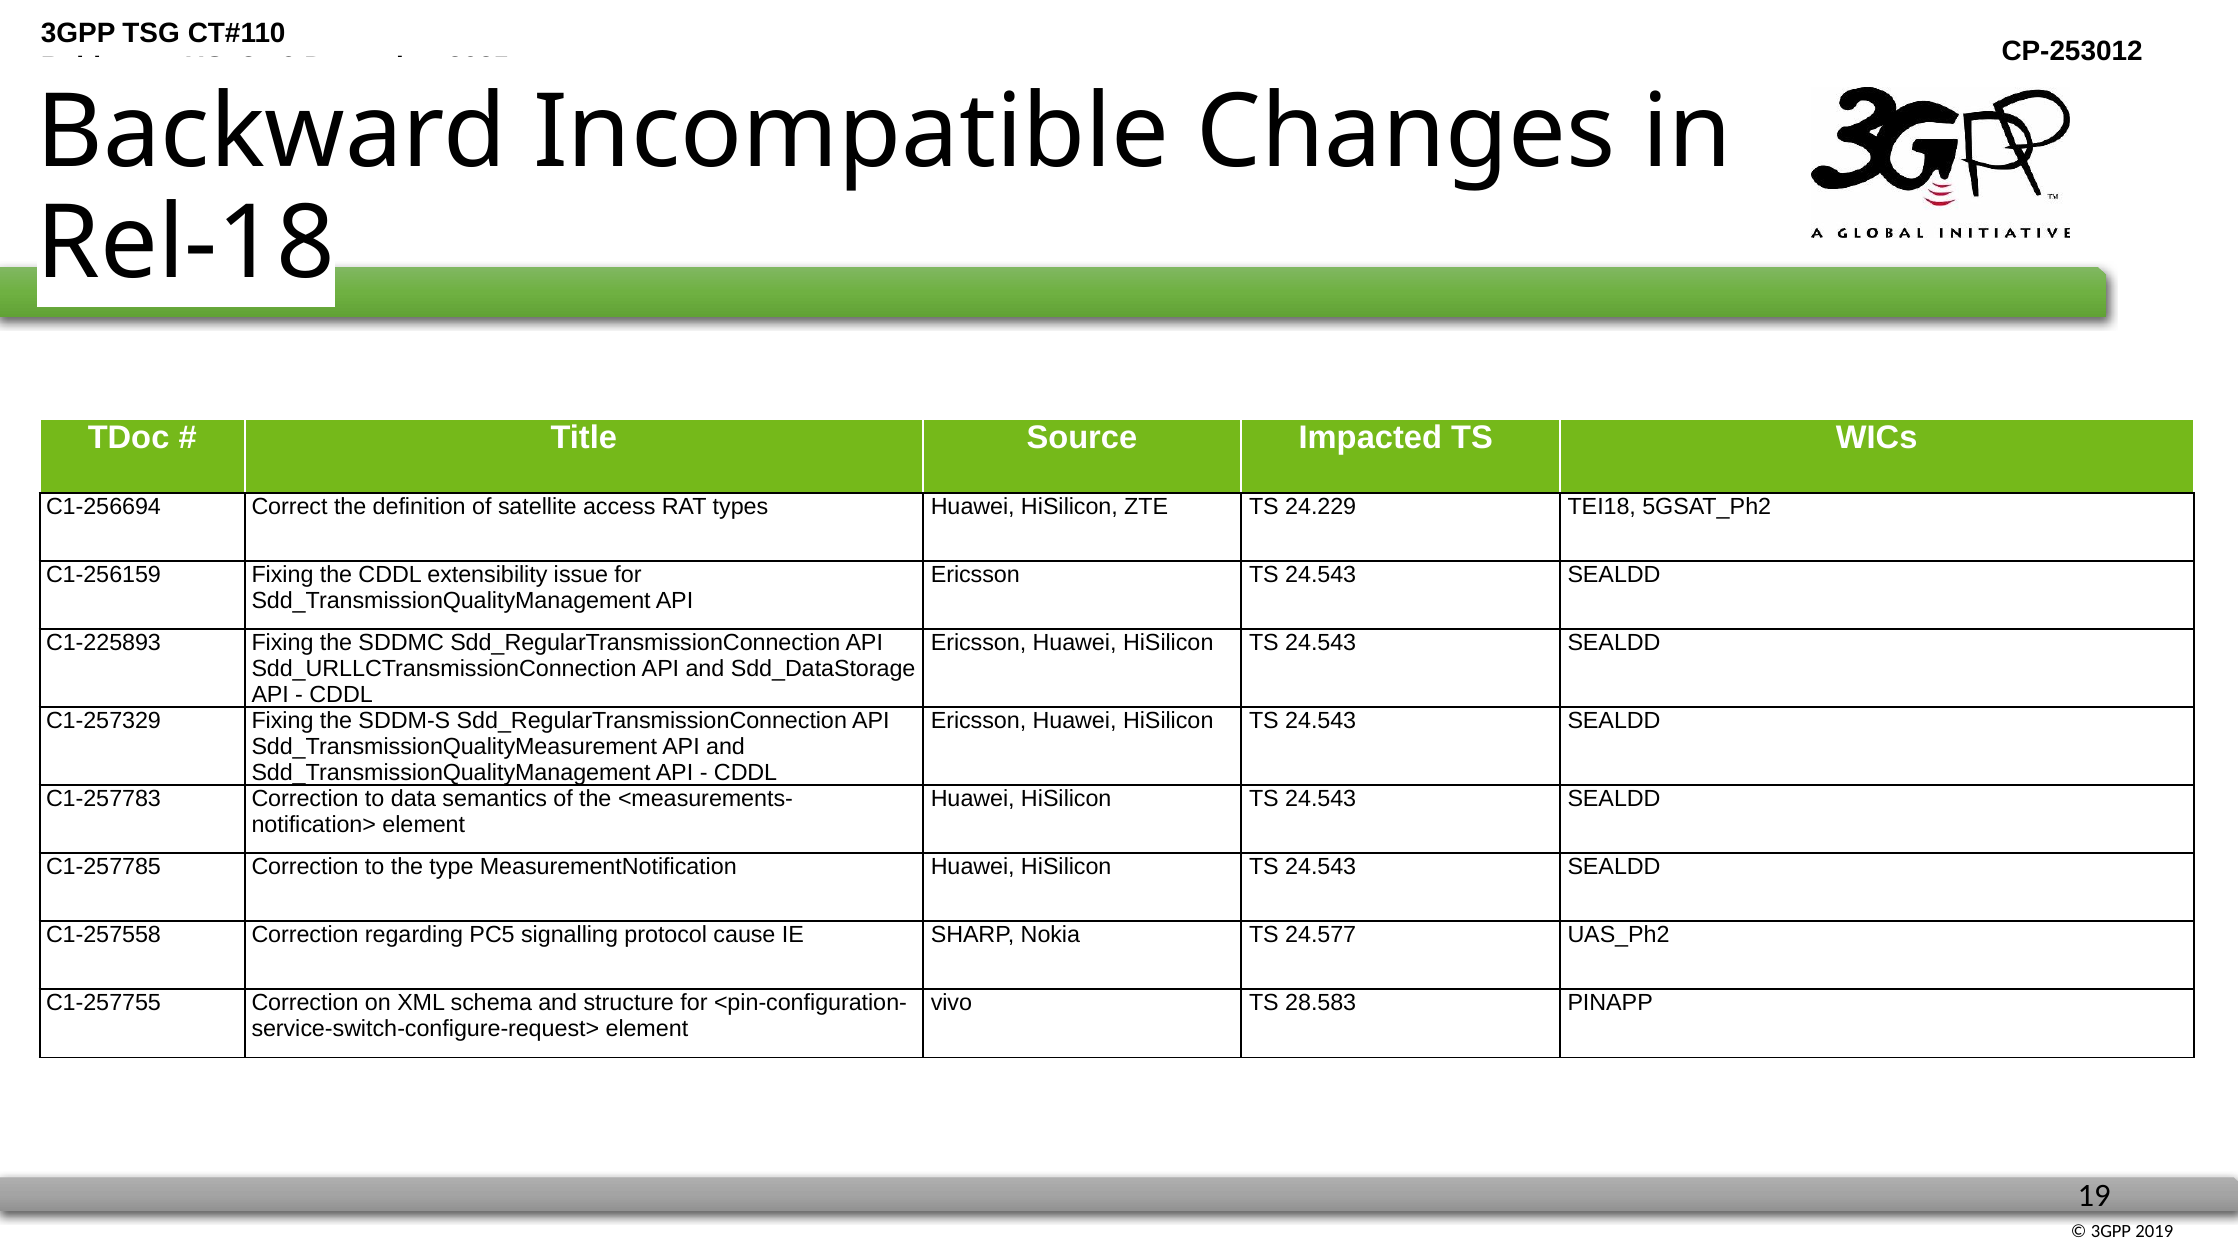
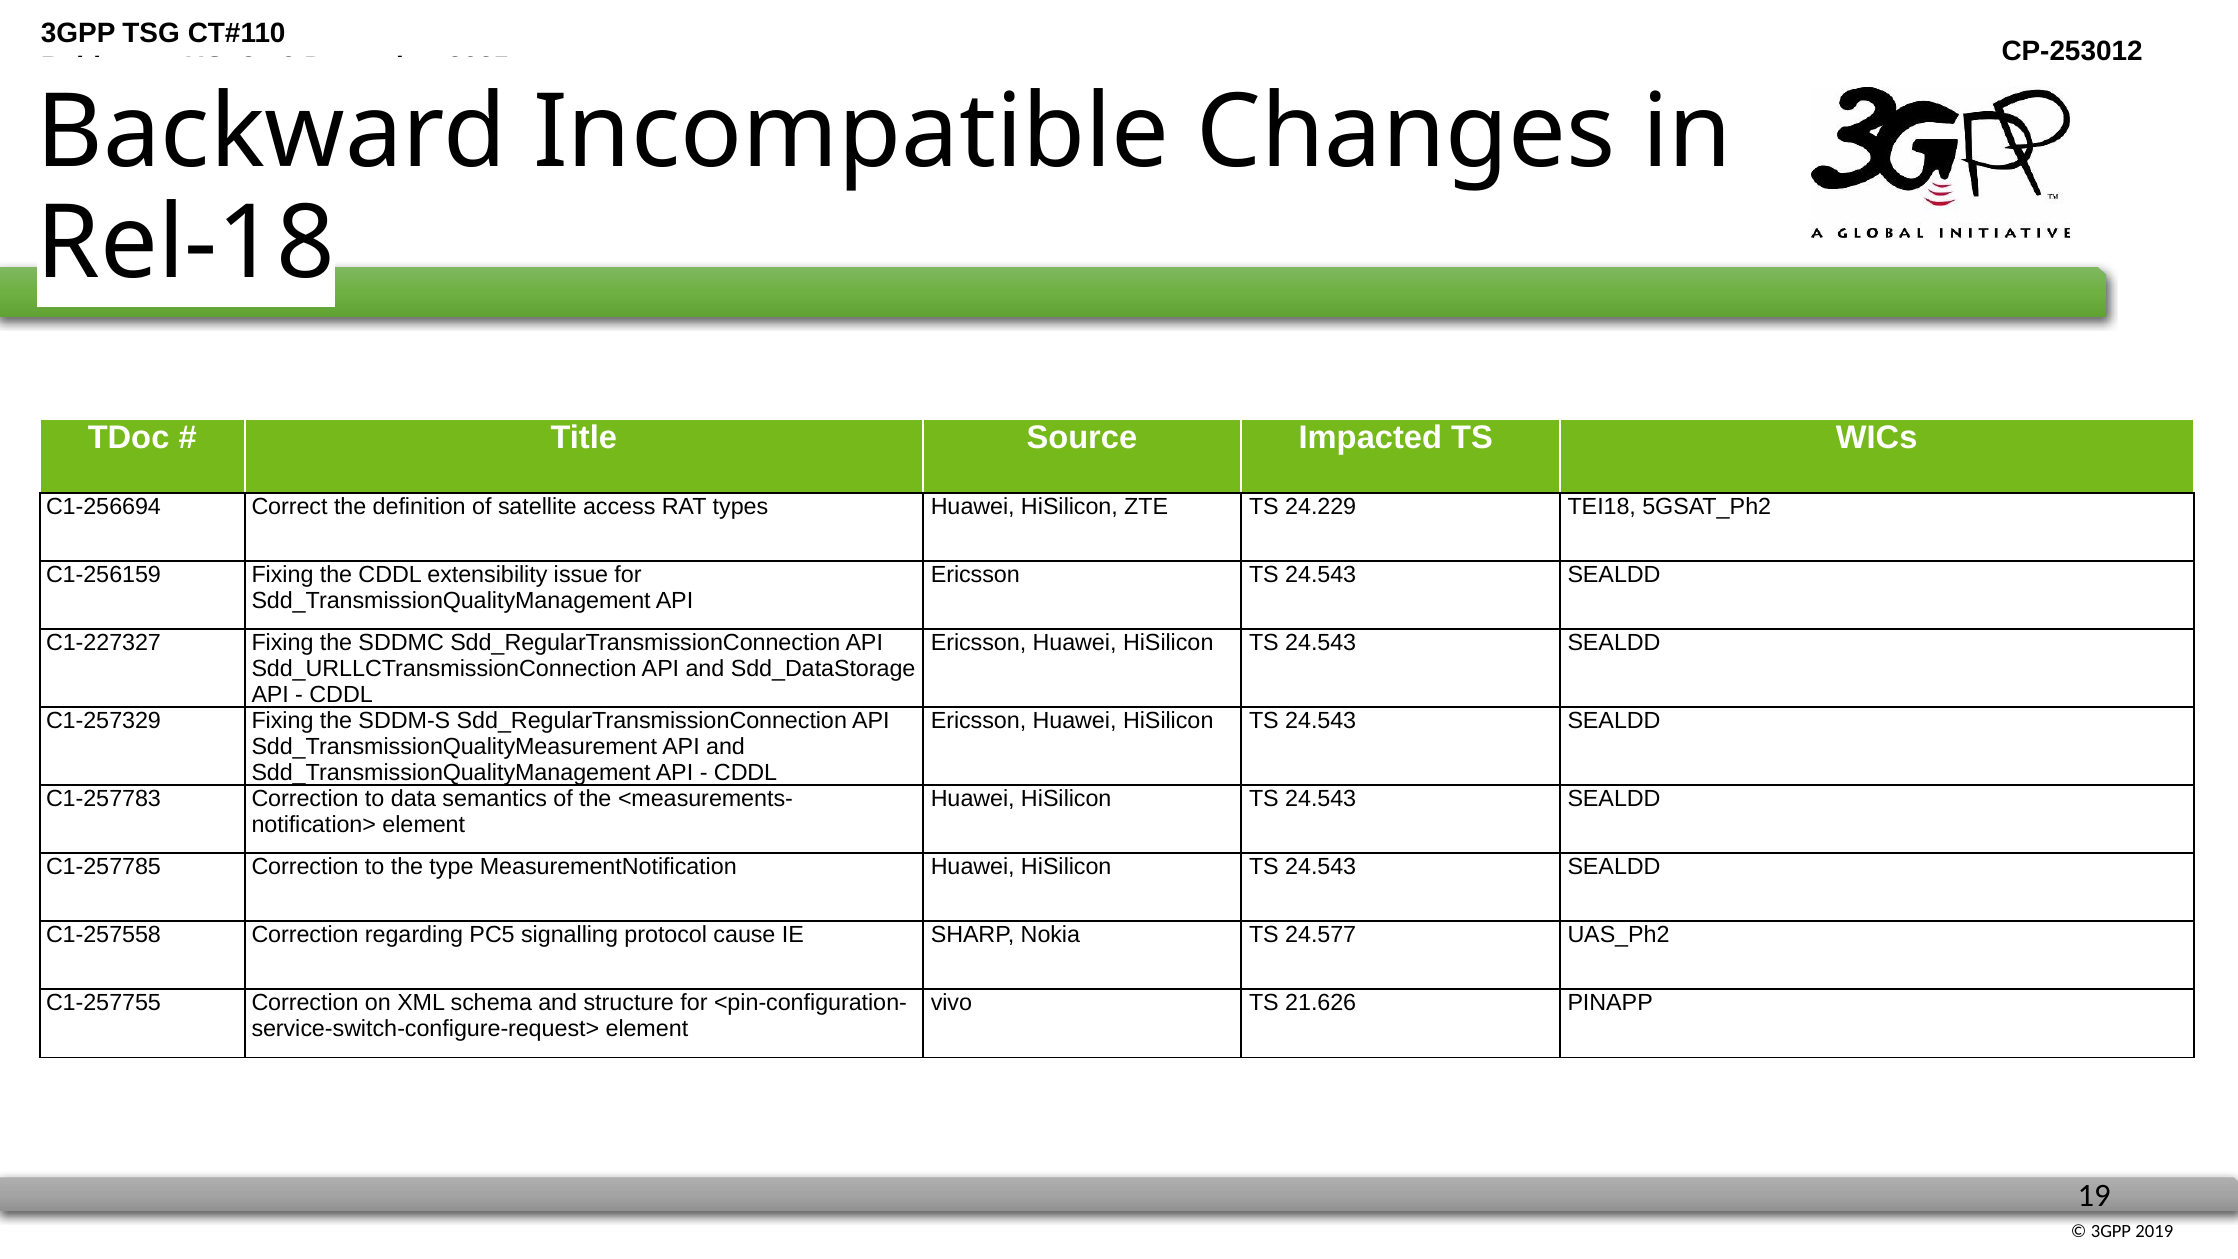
C1-225893: C1-225893 -> C1-227327 (104, 642)
28.583: 28.583 -> 21.626 (1321, 1003)
